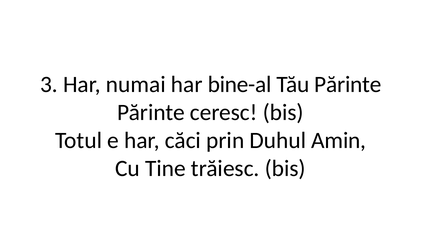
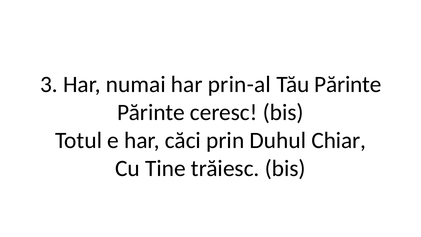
bine-al: bine-al -> prin-al (239, 84)
Amin: Amin -> Chiar (339, 140)
